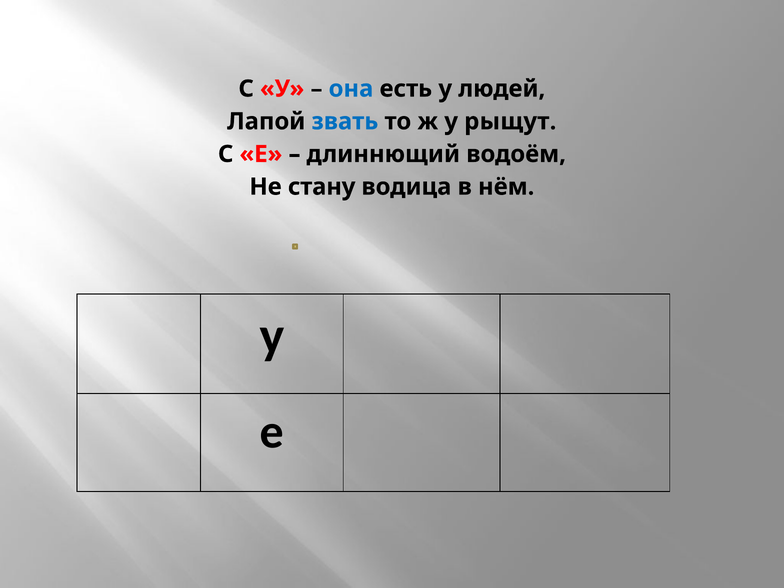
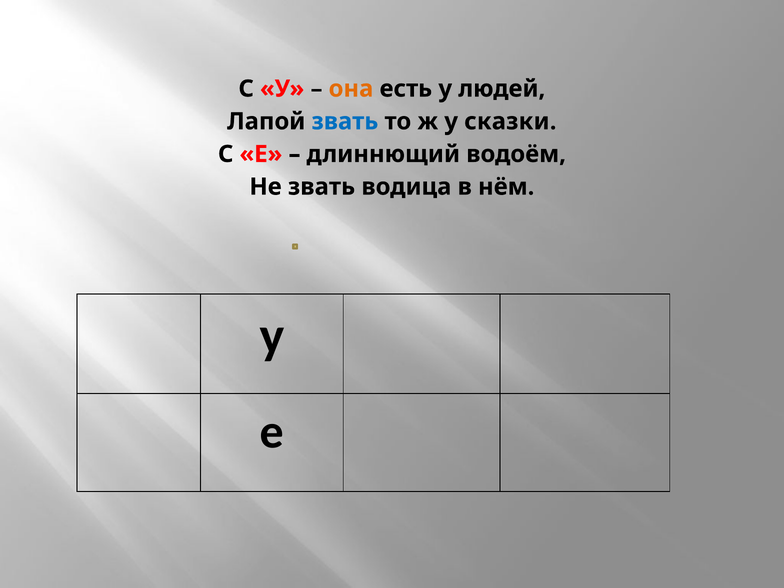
она colour: blue -> orange (351, 89)
рыщут: рыщут -> сказки (510, 121)
Не стану: стану -> звать (322, 187)
